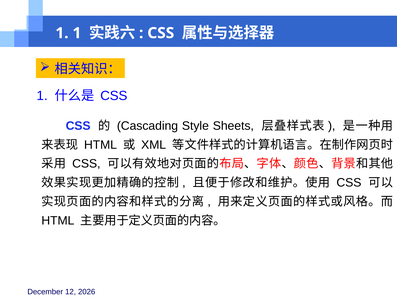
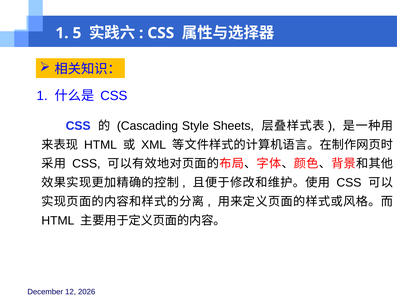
1 1: 1 -> 5 (77, 33)
